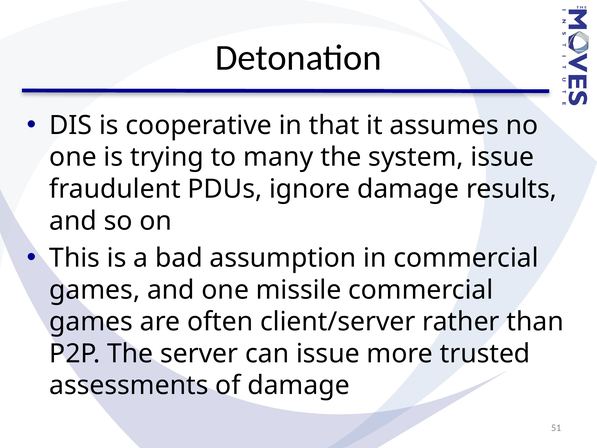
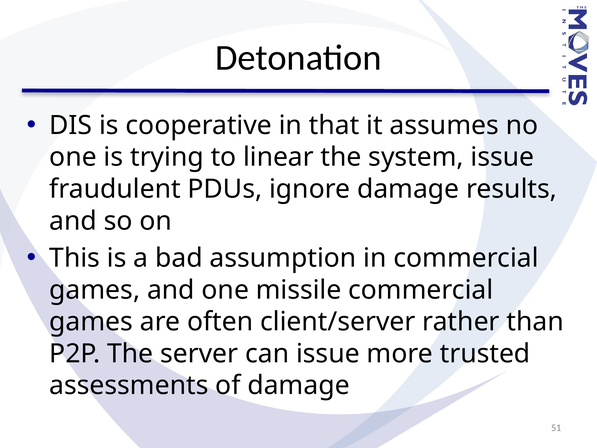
many: many -> linear (278, 157)
